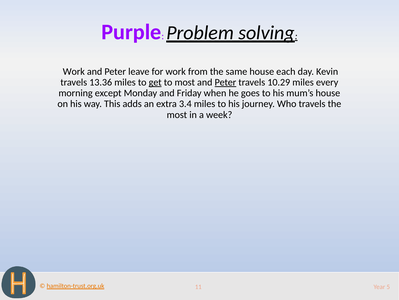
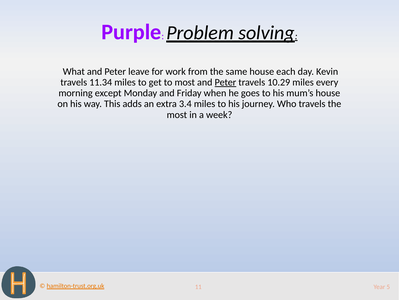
Work: Work -> What (74, 71)
13.36: 13.36 -> 11.34 (101, 82)
get underline: present -> none (155, 82)
